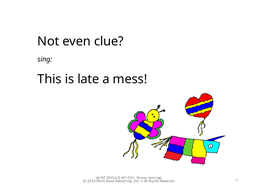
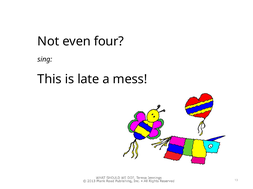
clue: clue -> four (109, 41)
